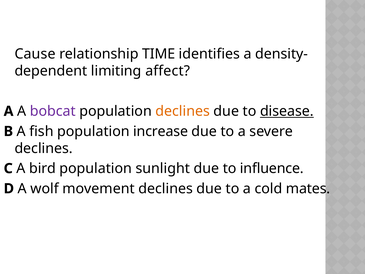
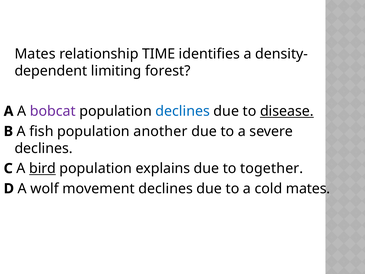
Cause: Cause -> Mates (35, 54)
affect: affect -> forest (168, 71)
declines colour: orange -> blue (183, 111)
increase: increase -> another (160, 131)
bird underline: none -> present (43, 168)
sunlight: sunlight -> explains (163, 168)
influence: influence -> together (272, 168)
